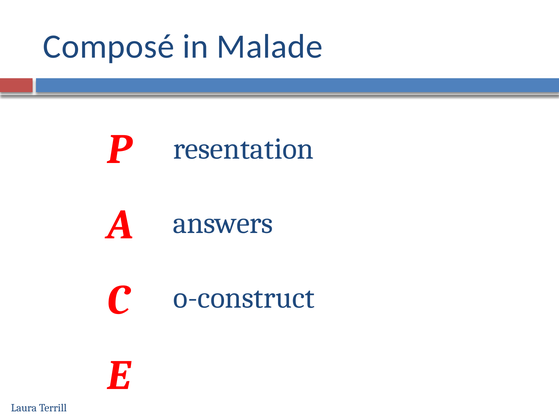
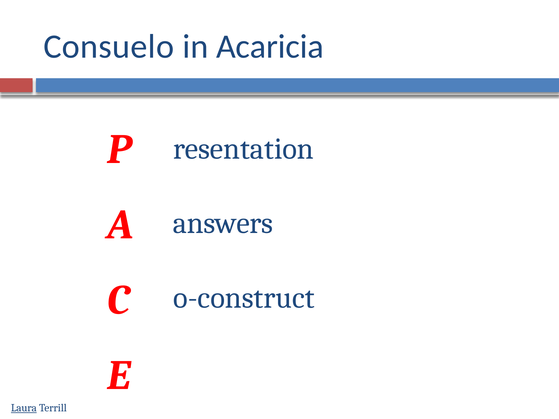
Composé: Composé -> Consuelo (109, 47)
Malade: Malade -> Acaricia (270, 47)
Laura underline: none -> present (24, 408)
